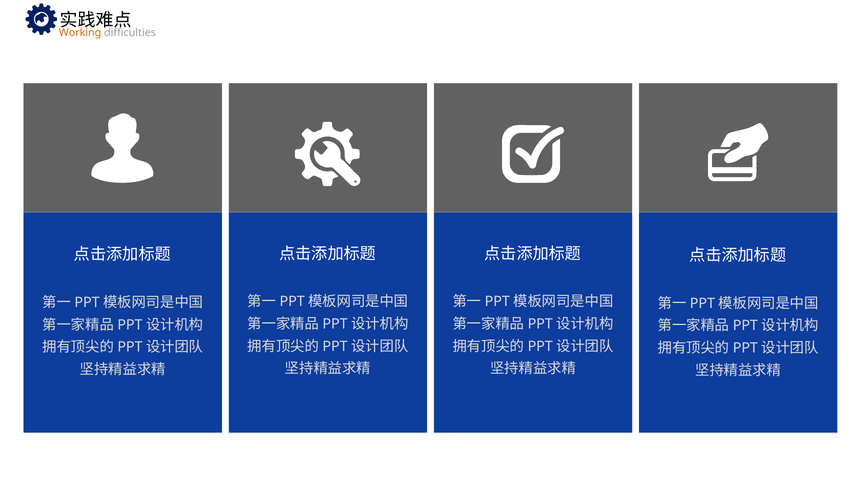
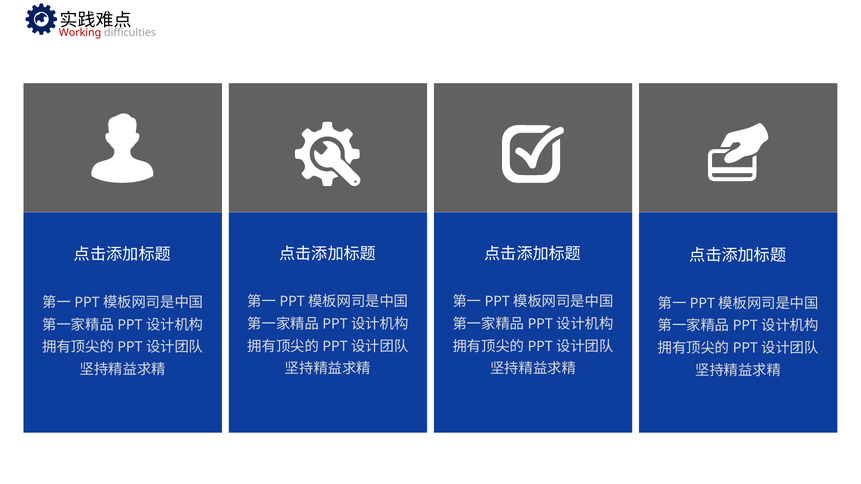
Working colour: orange -> red (80, 33)
